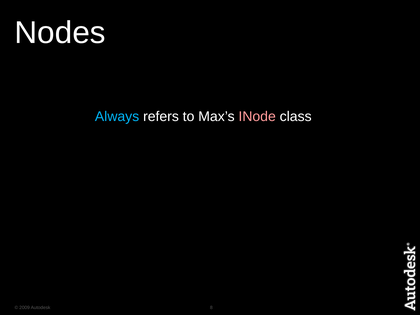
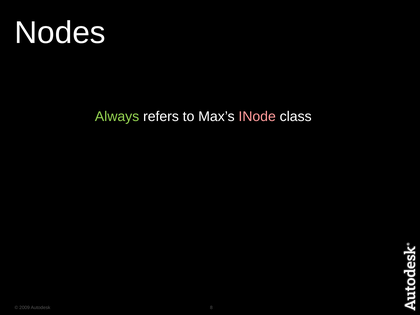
Always colour: light blue -> light green (117, 116)
